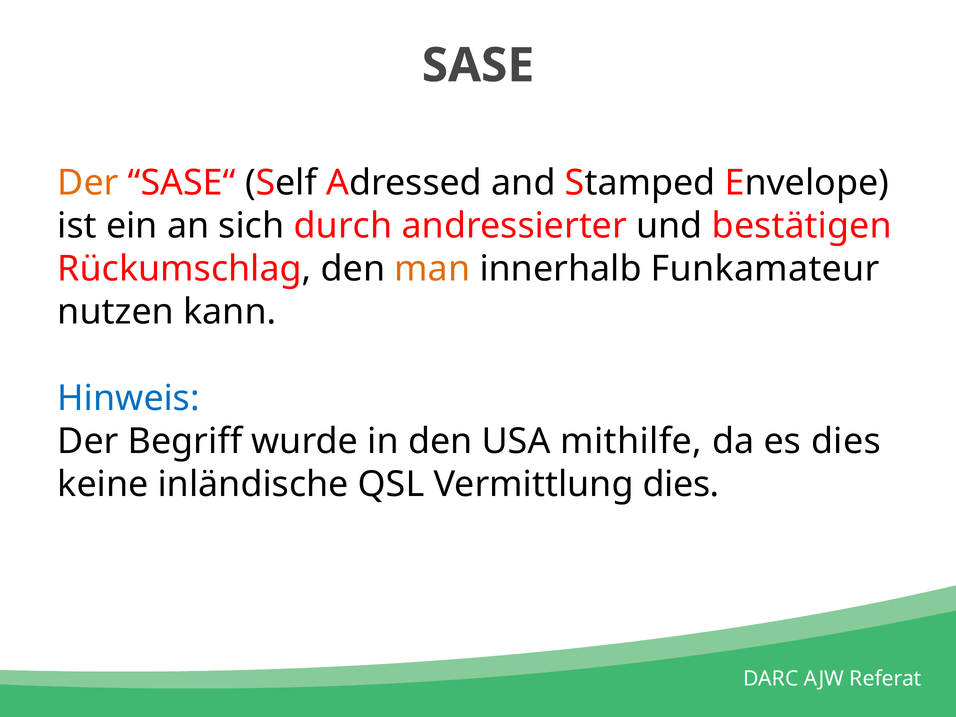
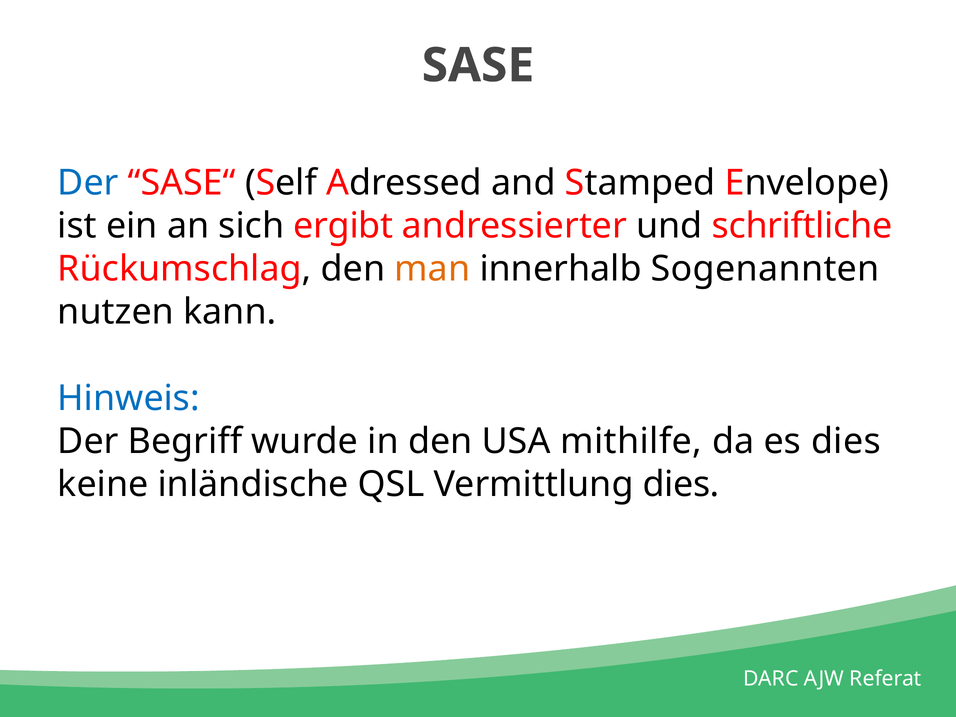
Der colour: orange -> blue (88, 183)
durch: durch -> ergibt (343, 226)
bestätigen: bestätigen -> schriftliche (802, 226)
Funkamateur: Funkamateur -> Sogenannten (765, 269)
